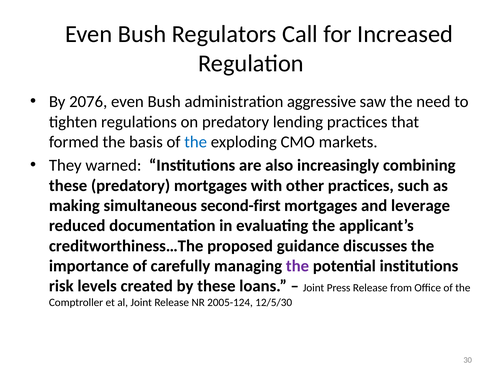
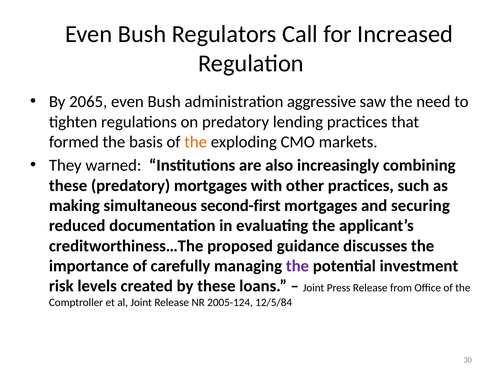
2076: 2076 -> 2065 (88, 102)
the colour: blue -> orange (196, 142)
leverage: leverage -> securing (420, 205)
potential institutions: institutions -> investment (419, 266)
12/5/30: 12/5/30 -> 12/5/84 (274, 302)
